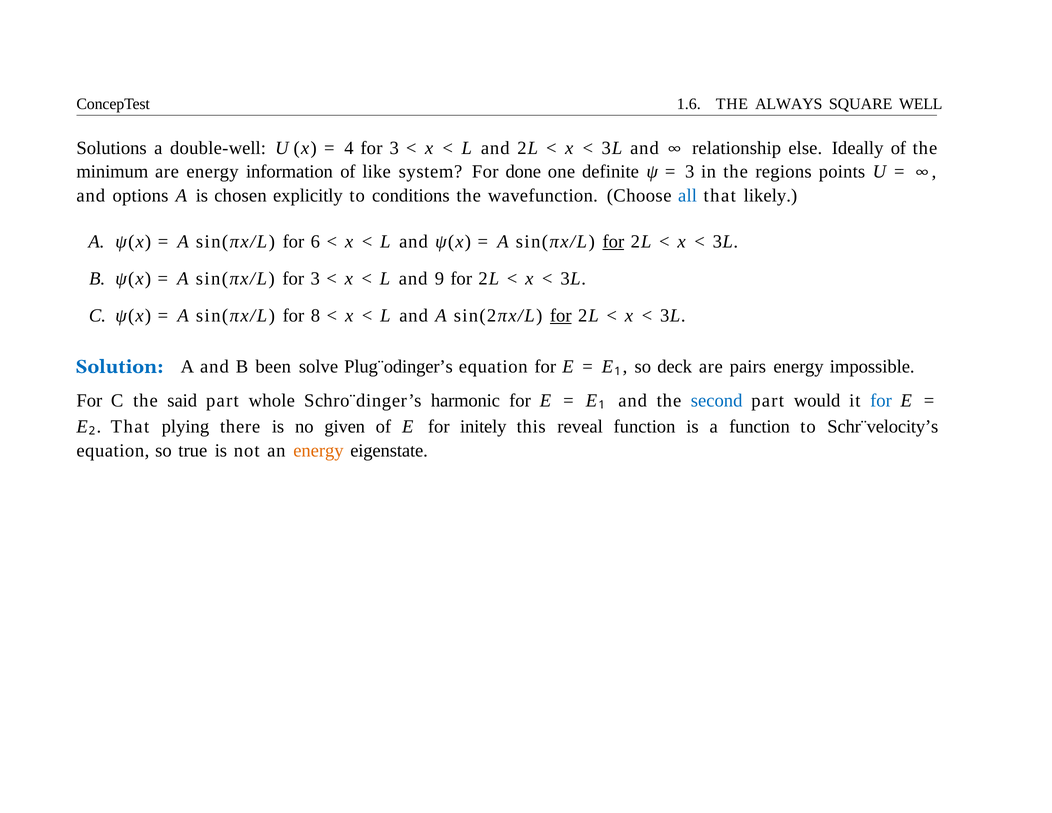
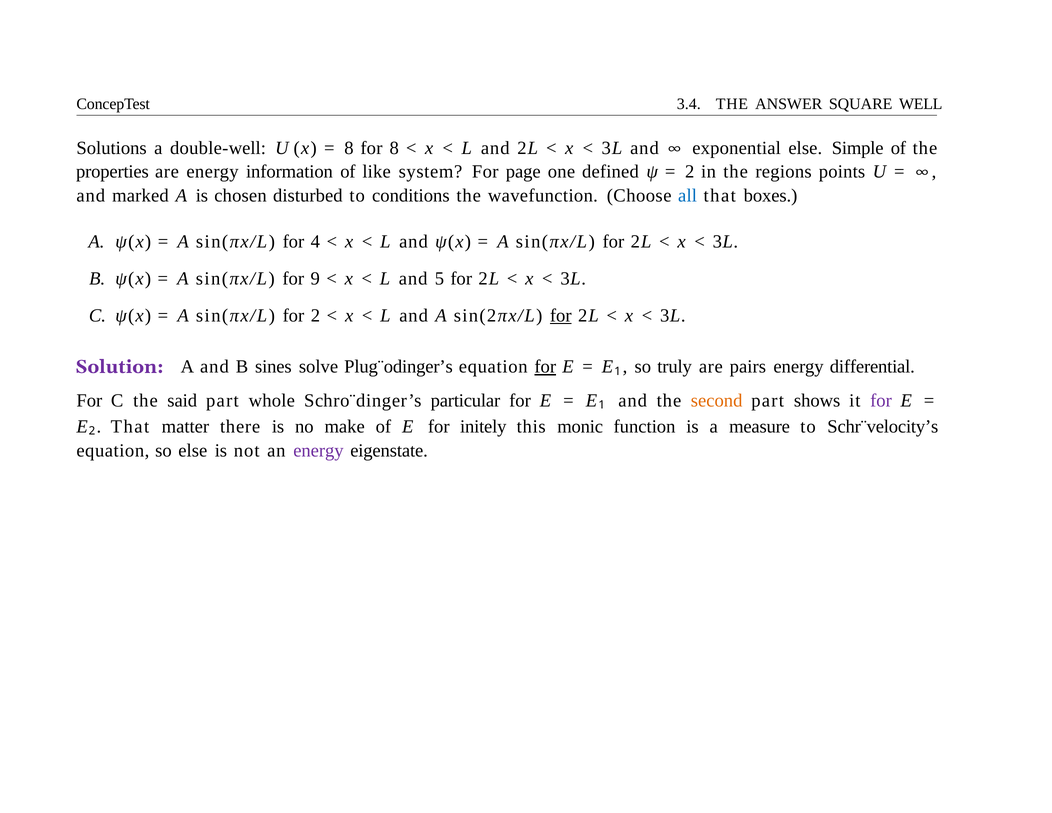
1.6: 1.6 -> 3.4 (689, 104)
ALWAYS: ALWAYS -> ANSWER (789, 104)
4: 4 -> 8 (349, 148)
3: 3 -> 8 (394, 148)
relationship: relationship -> exponential (737, 148)
Ideally: Ideally -> Simple (858, 148)
minimum: minimum -> properties (112, 172)
done: done -> page (523, 172)
definite: definite -> defined (610, 172)
3: 3 -> 2 (690, 172)
options: options -> marked (140, 195)
explicitly: explicitly -> disturbed (308, 195)
likely: likely -> boxes (771, 195)
6: 6 -> 4 (315, 241)
for underline: present -> none (613, 241)
sin(πx/L for 3: 3 -> 9 (315, 278)
9: 9 -> 5 (439, 278)
for 8: 8 -> 2 (315, 316)
Solution colour: blue -> purple (120, 367)
been: been -> sines (273, 367)
for underline: none -> present (545, 367)
deck: deck -> truly (675, 367)
impossible: impossible -> differential (872, 367)
harmonic: harmonic -> particular (465, 401)
second colour: blue -> orange (717, 401)
would: would -> shows (817, 401)
for colour: blue -> purple (881, 401)
plying: plying -> matter (185, 426)
given: given -> make (345, 426)
reveal: reveal -> monic (580, 426)
a function: function -> measure (760, 426)
so true: true -> else (193, 451)
energy colour: orange -> purple (318, 451)
